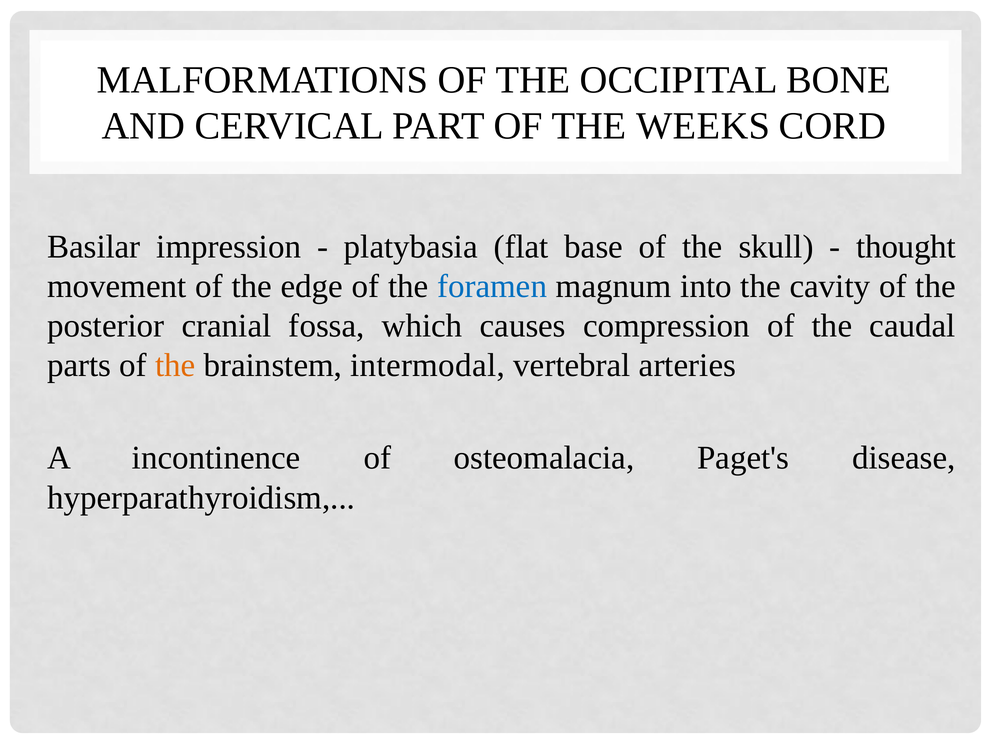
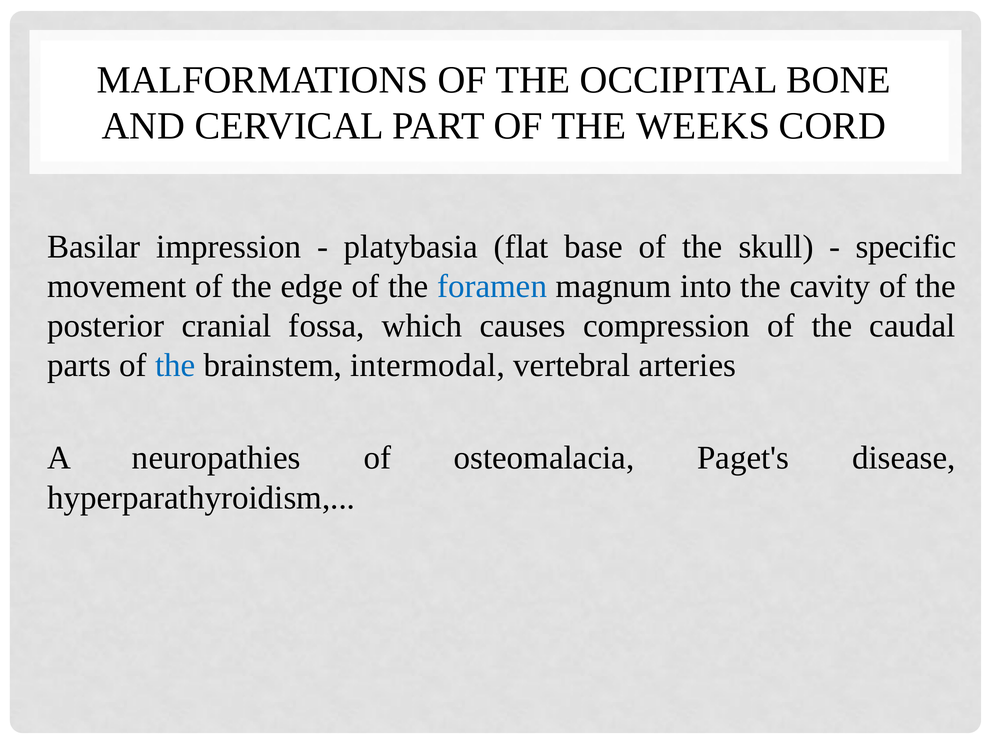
thought: thought -> specific (906, 247)
the colour: orange -> blue (175, 366)
incontinence: incontinence -> neuropathies (216, 458)
